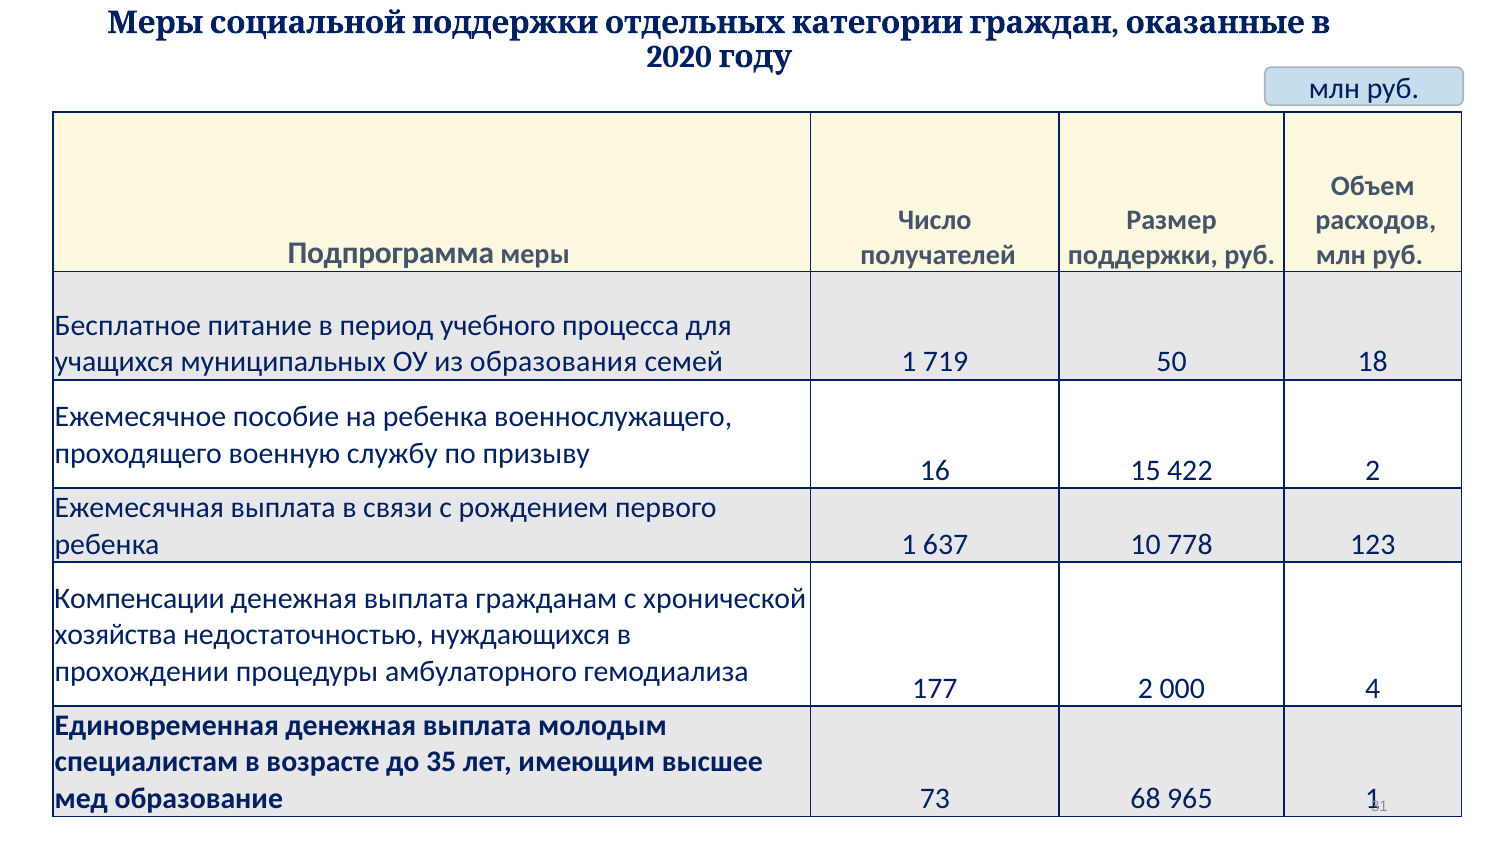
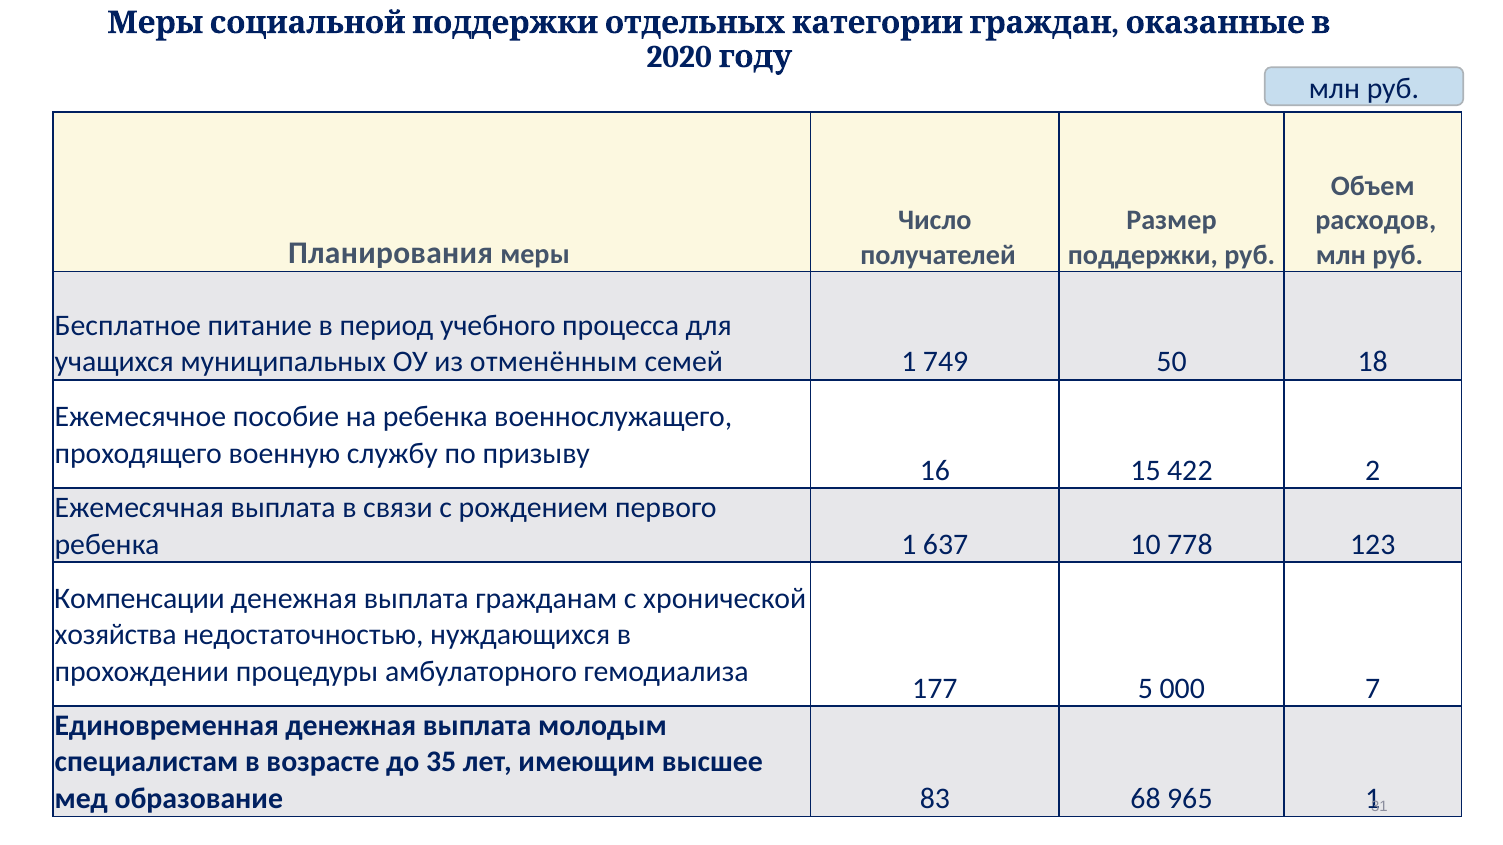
Подпрограмма: Подпрограмма -> Планирования (391, 253)
образования: образования -> отменённым (554, 362)
719: 719 -> 749 (946, 362)
177 2: 2 -> 5 (1146, 688)
4: 4 -> 7 (1373, 688)
73: 73 -> 83 (935, 799)
